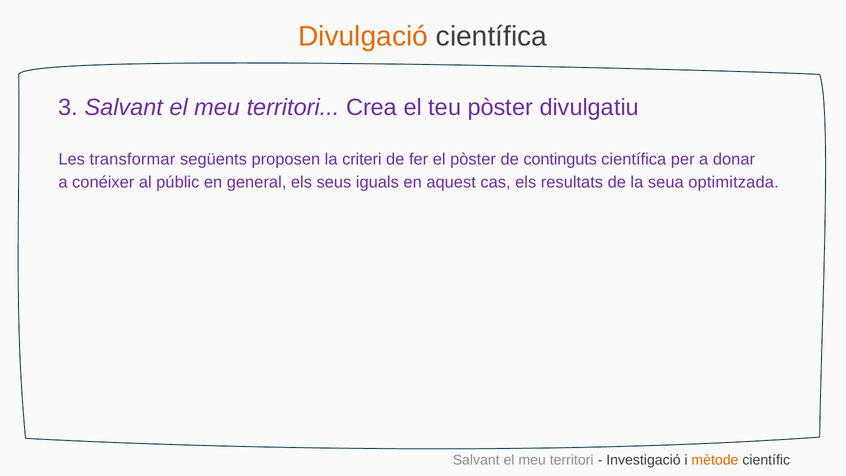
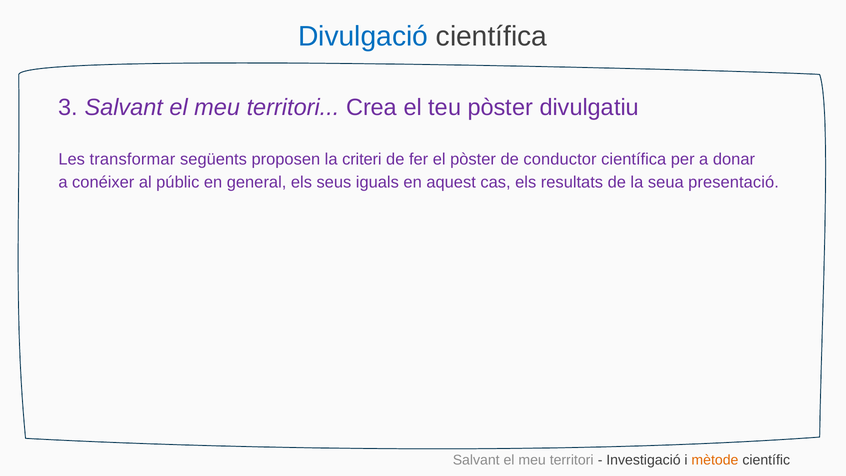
Divulgació colour: orange -> blue (363, 36)
continguts: continguts -> conductor (560, 159)
optimitzada: optimitzada -> presentació (734, 182)
